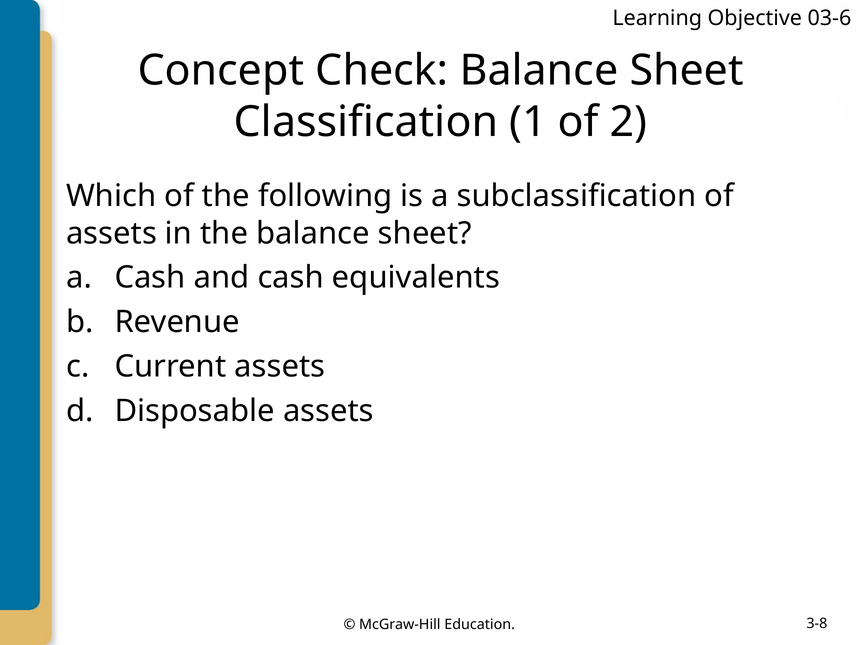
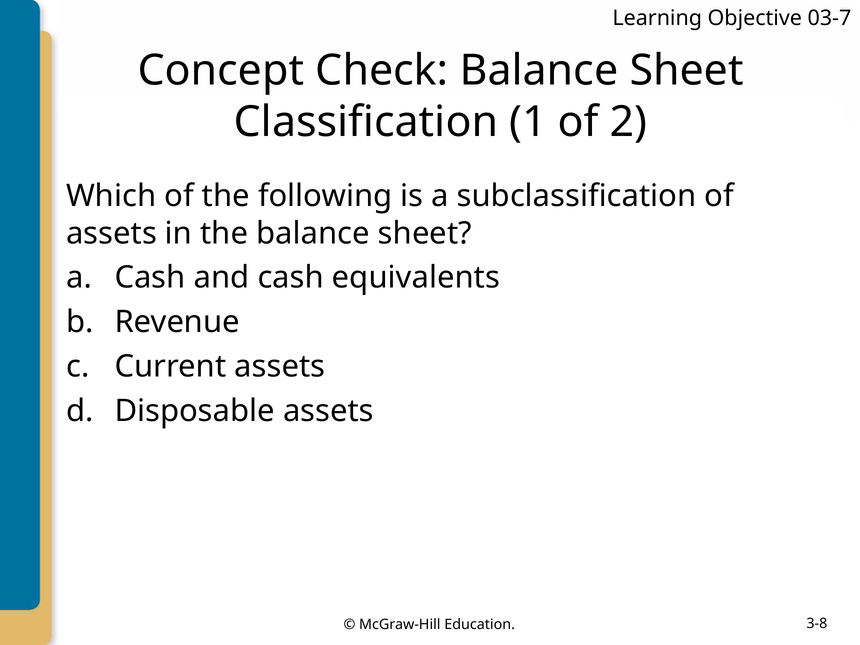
03-6: 03-6 -> 03-7 (829, 18)
